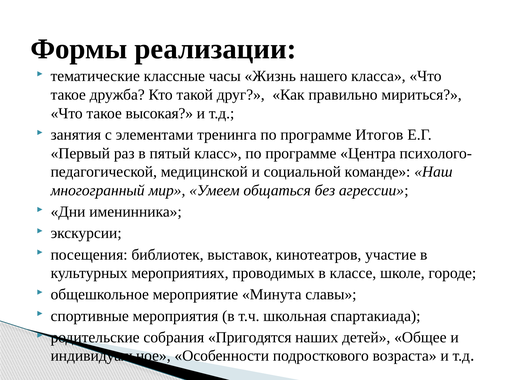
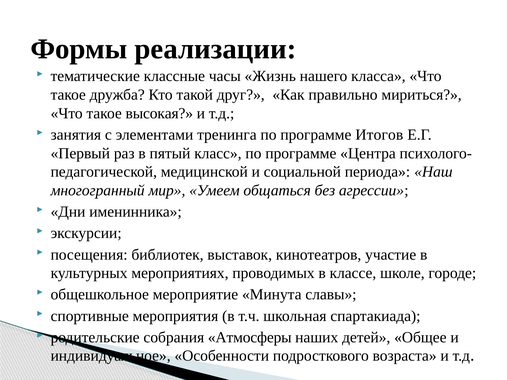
команде: команде -> периода (377, 172)
Пригодятся: Пригодятся -> Атмосферы (250, 338)
